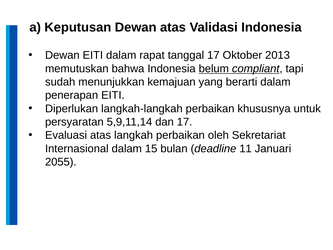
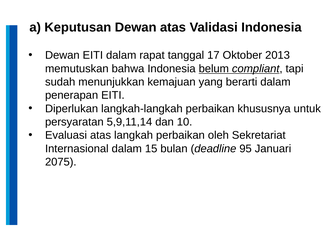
dan 17: 17 -> 10 (185, 122)
11: 11 -> 95 (246, 149)
2055: 2055 -> 2075 (61, 162)
